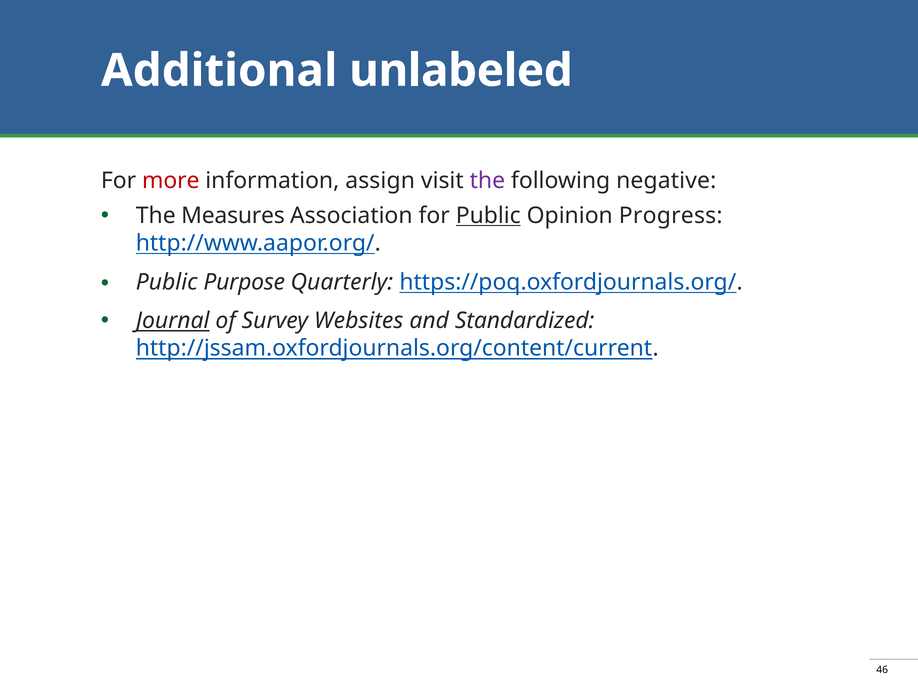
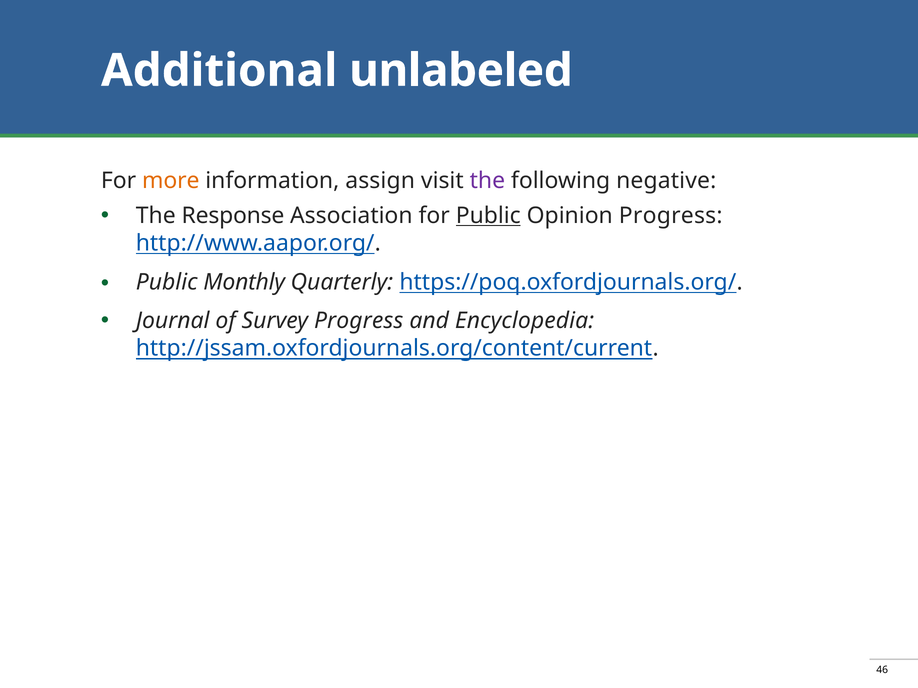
more colour: red -> orange (171, 181)
Measures: Measures -> Response (233, 216)
Purpose: Purpose -> Monthly (244, 282)
Journal underline: present -> none (173, 321)
Survey Websites: Websites -> Progress (359, 321)
Standardized: Standardized -> Encyclopedia (525, 321)
